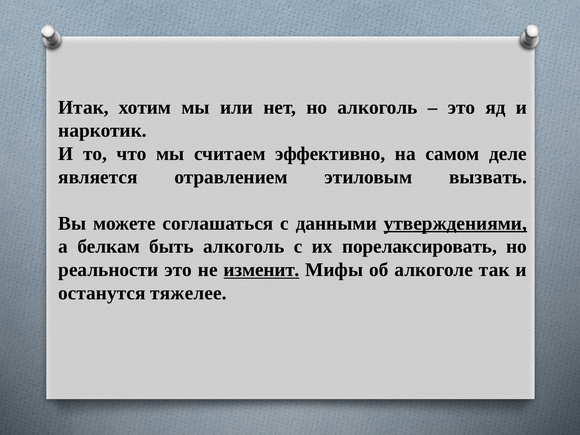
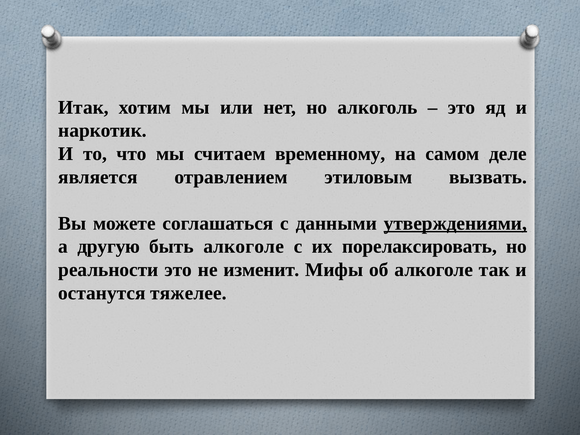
эффективно: эффективно -> временному (330, 154)
белкам: белкам -> другую (109, 247)
быть алкоголь: алкоголь -> алкоголе (244, 247)
изменит underline: present -> none (262, 270)
